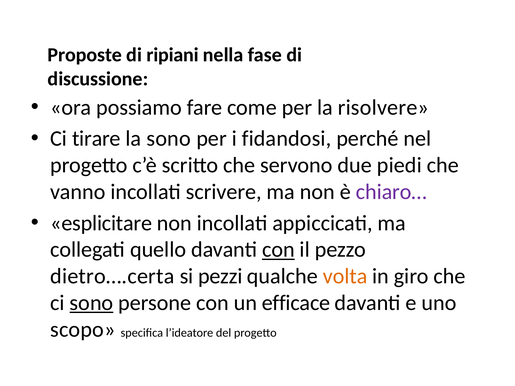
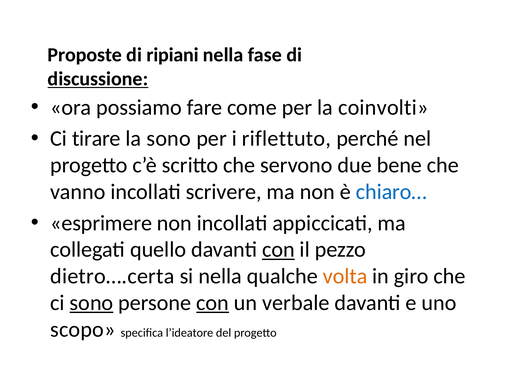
discussione underline: none -> present (98, 79)
risolvere: risolvere -> coinvolti (383, 108)
fidandosi: fidandosi -> riflettuto (286, 139)
piedi: piedi -> bene (399, 165)
chiaro… colour: purple -> blue (391, 192)
esplicitare: esplicitare -> esprimere (101, 223)
si pezzi: pezzi -> nella (220, 276)
con underline: none -> present (213, 303)
efficace: efficace -> verbale (296, 303)
